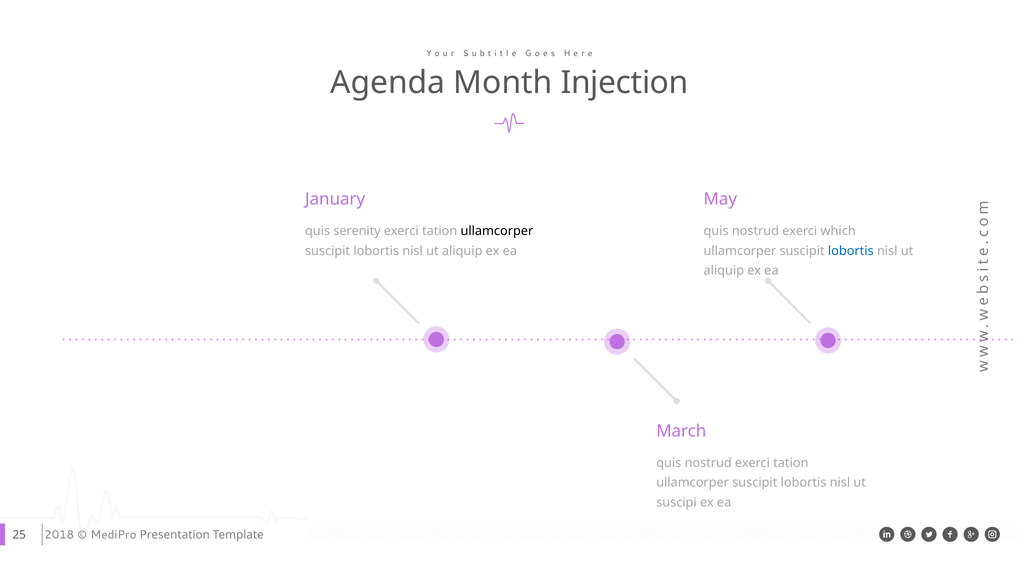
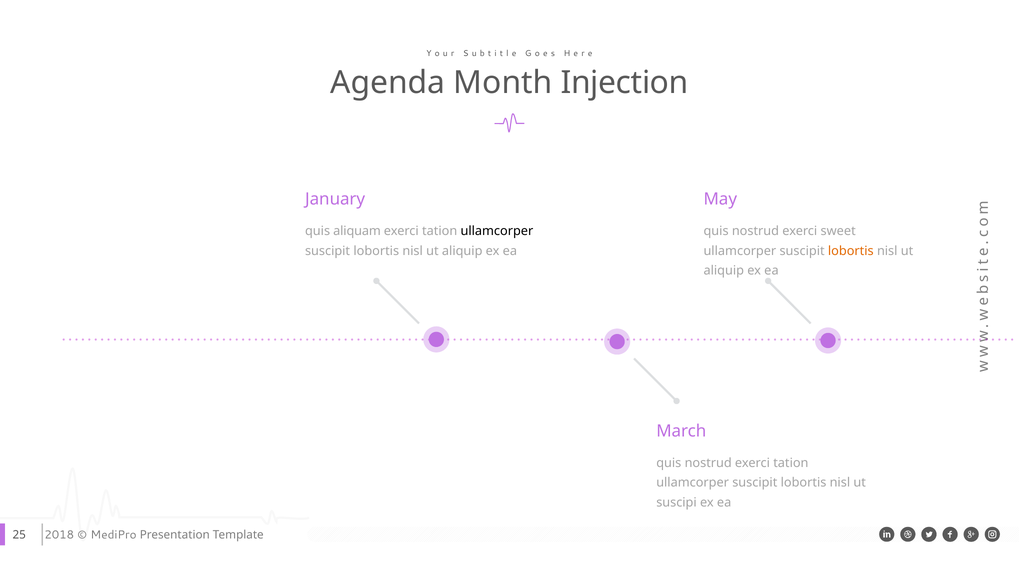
serenity: serenity -> aliquam (357, 231)
which: which -> sweet (838, 231)
lobortis colour: blue -> orange (851, 251)
